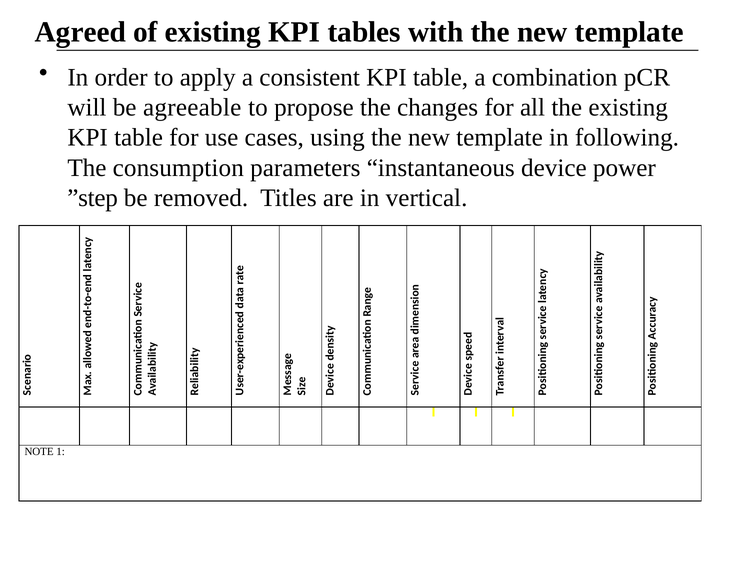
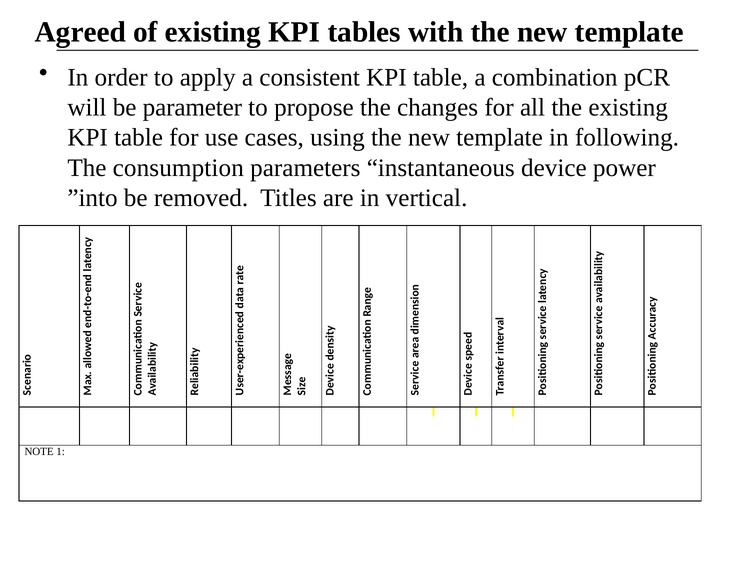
agreeable: agreeable -> parameter (192, 107)
”step: ”step -> ”into (93, 198)
